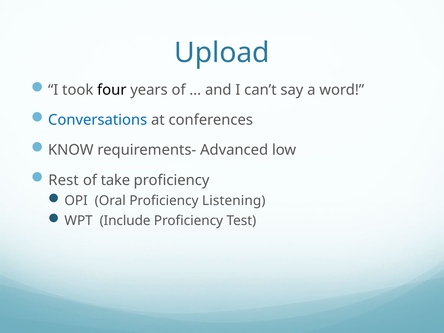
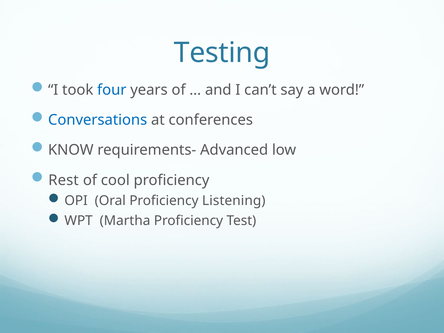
Upload: Upload -> Testing (222, 53)
four colour: black -> blue (112, 90)
take: take -> cool (115, 180)
Include: Include -> Martha (125, 221)
